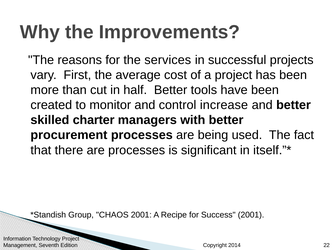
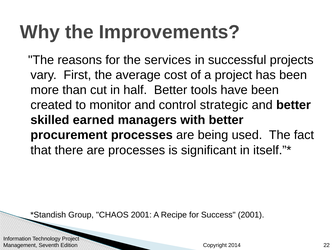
increase: increase -> strategic (224, 105)
charter: charter -> earned (94, 120)
